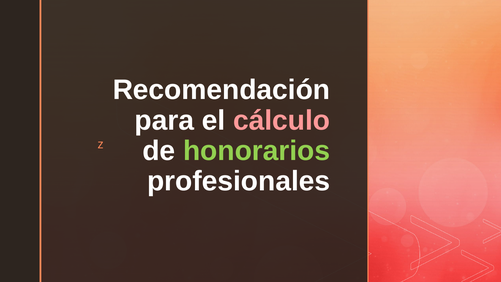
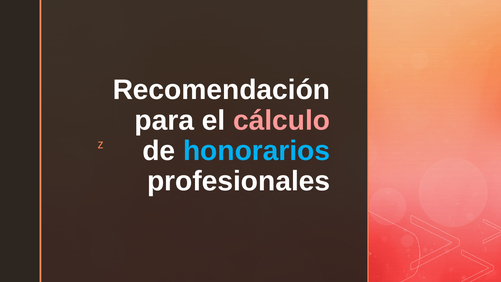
honorarios colour: light green -> light blue (257, 151)
